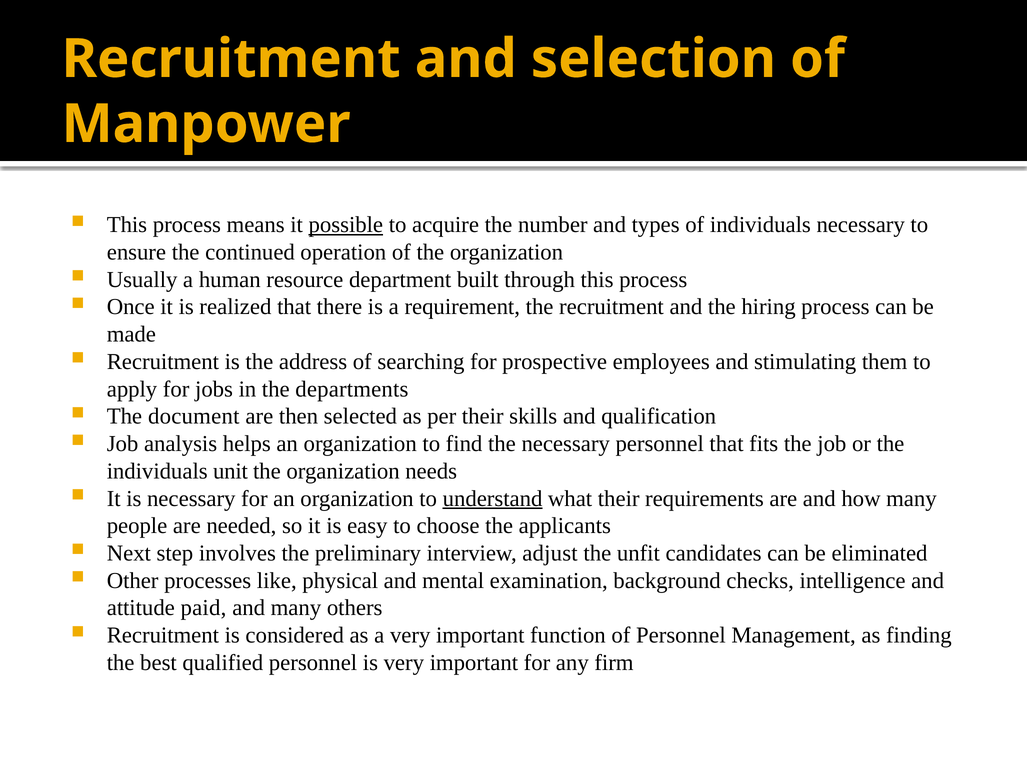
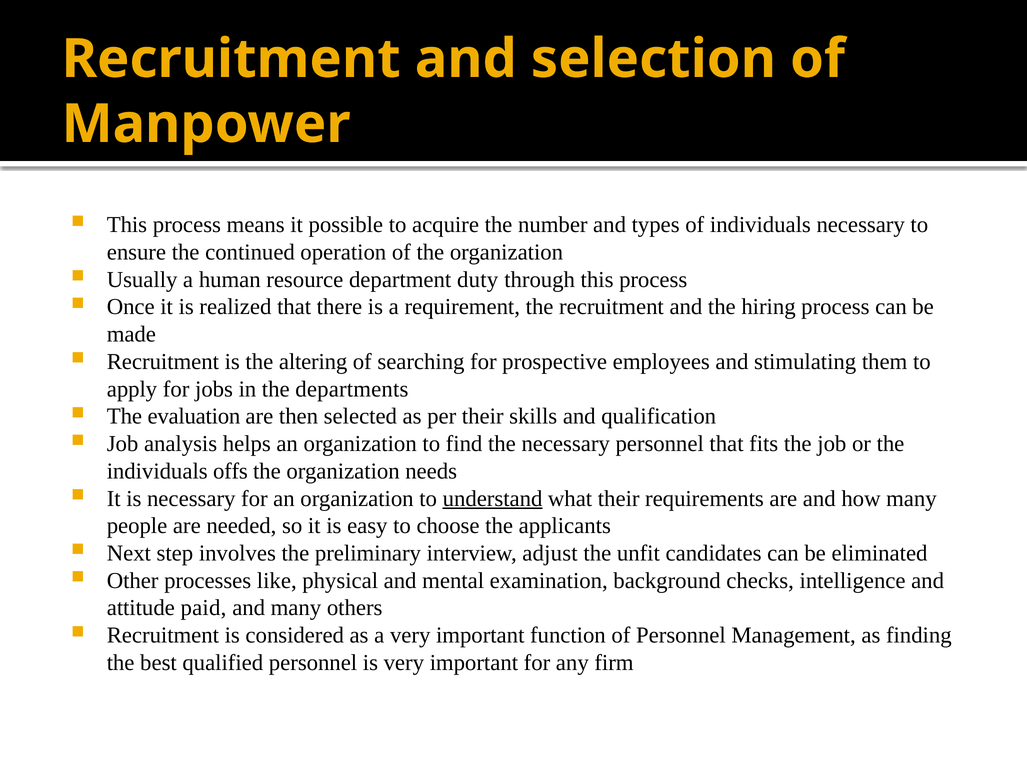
possible underline: present -> none (346, 225)
built: built -> duty (478, 280)
address: address -> altering (313, 362)
document: document -> evaluation (194, 417)
unit: unit -> offs (230, 471)
